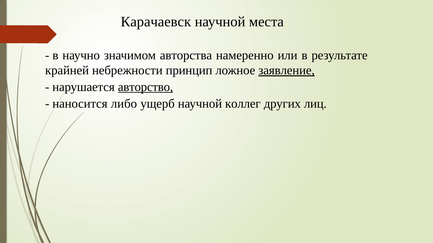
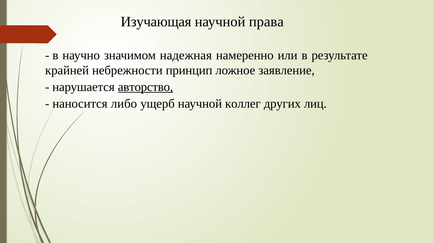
Карачаевск: Карачаевск -> Изучающая (156, 22)
места: места -> права (266, 22)
авторства: авторства -> надежная (186, 55)
заявление underline: present -> none (287, 71)
